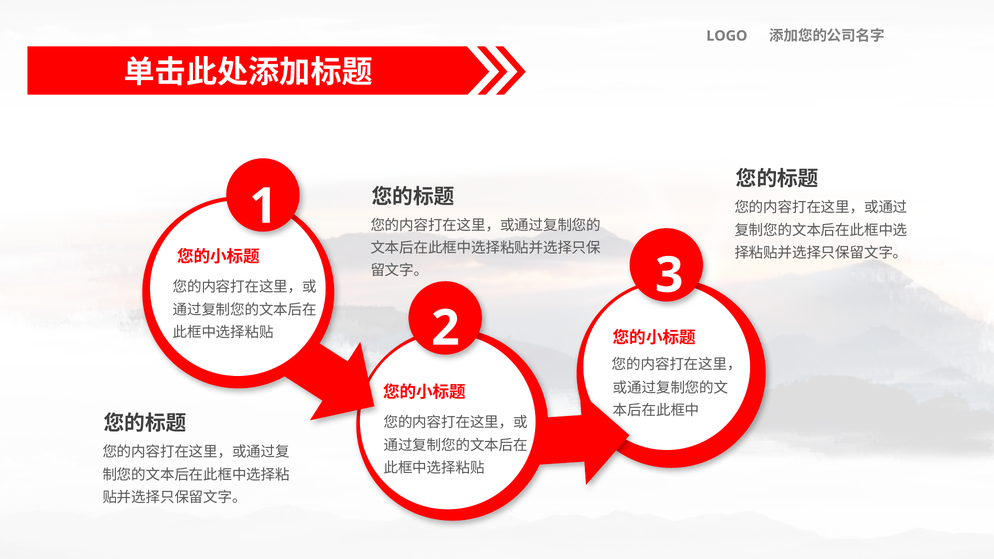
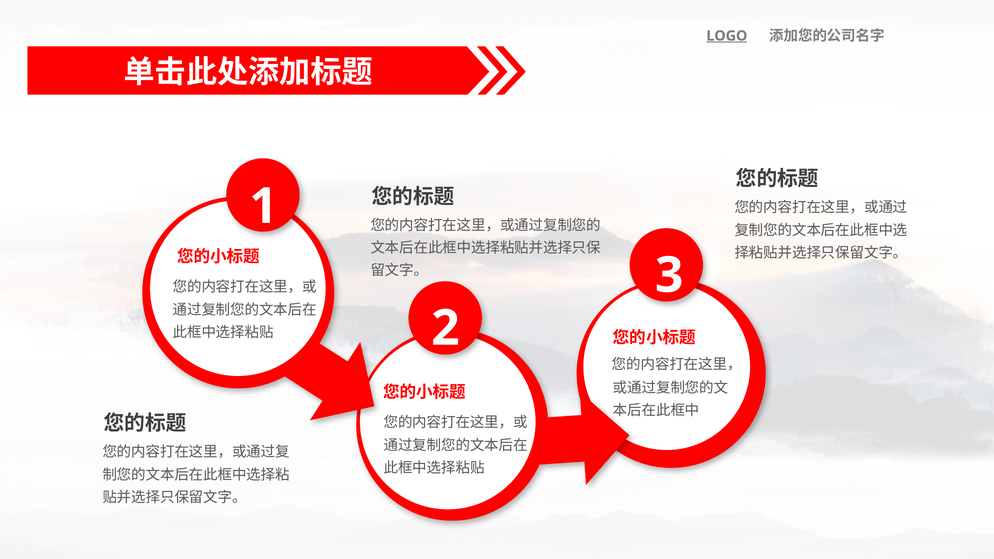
LOGO underline: none -> present (727, 36)
